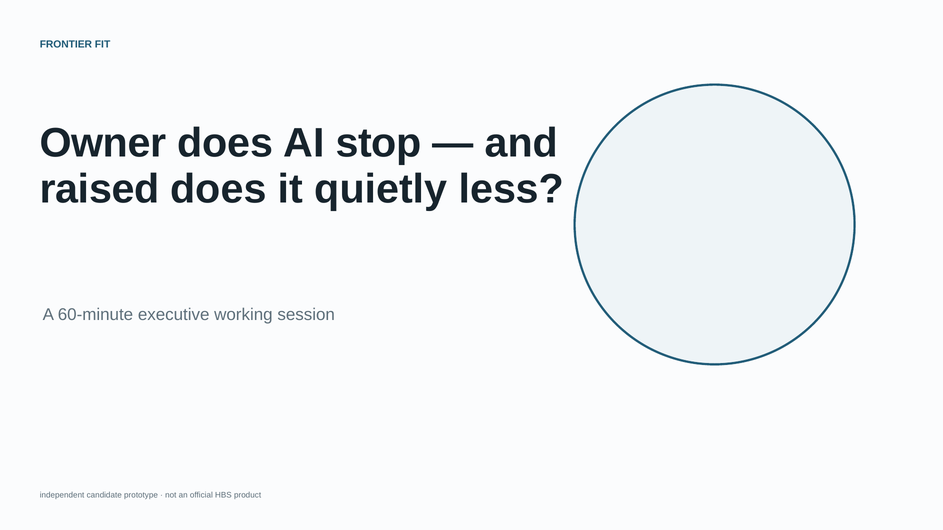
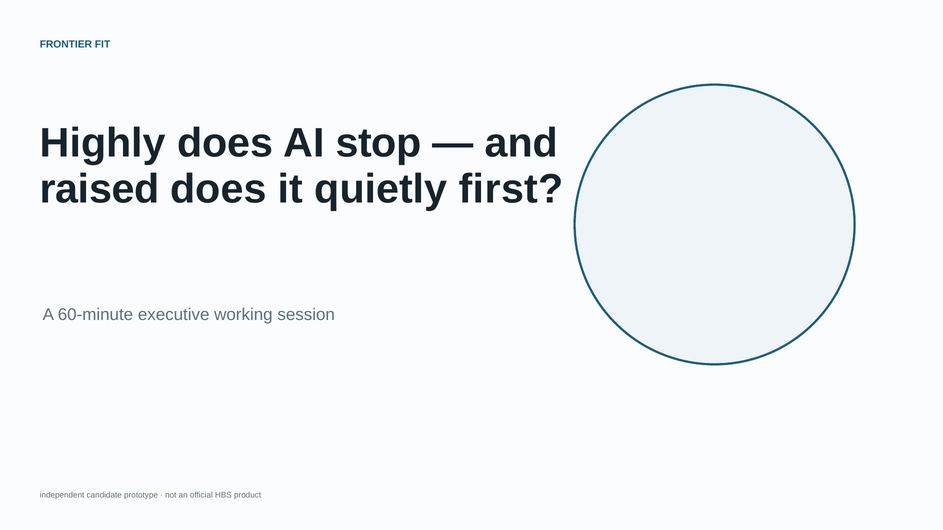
Owner: Owner -> Highly (103, 143)
less: less -> first (511, 189)
